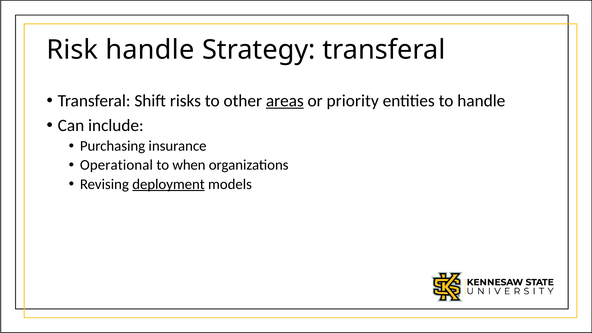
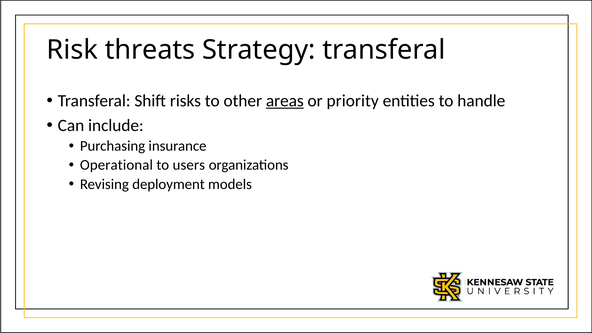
Risk handle: handle -> threats (150, 50)
when: when -> users (189, 165)
deployment underline: present -> none (169, 184)
